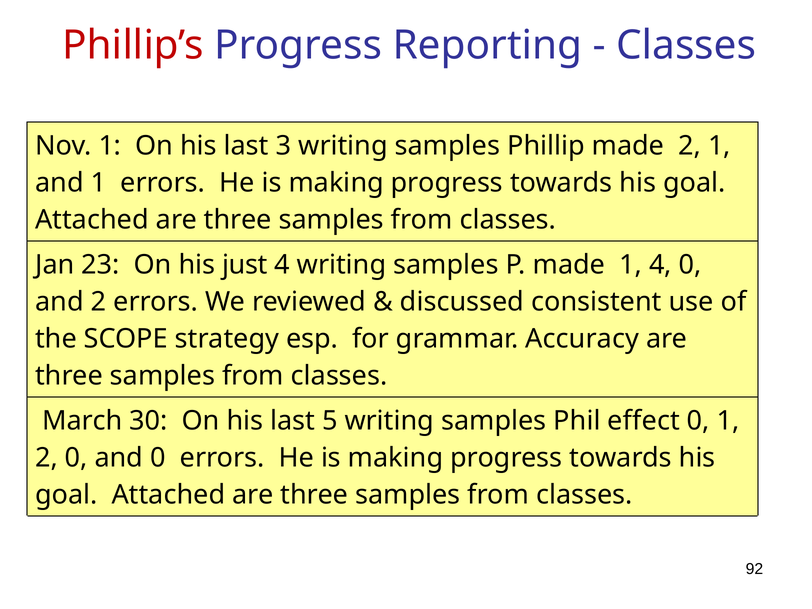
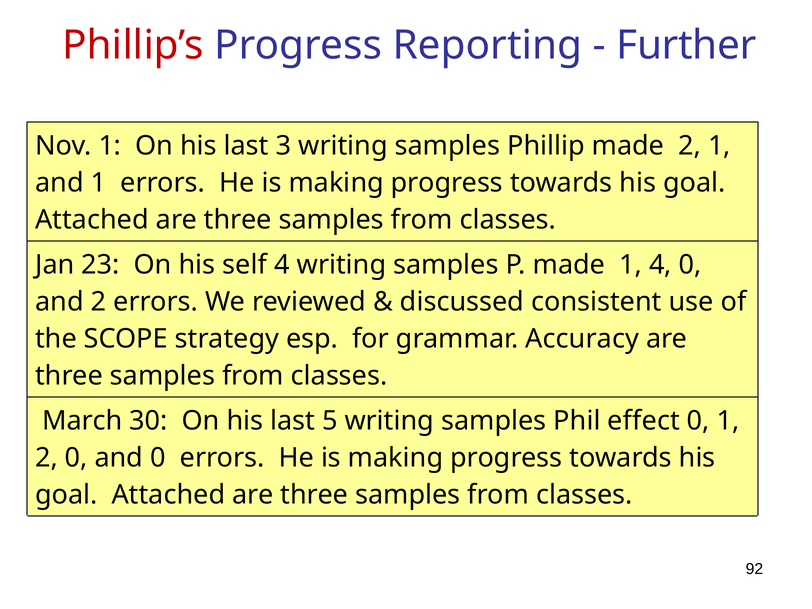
Classes: Classes -> Further (686, 45)
just: just -> self (245, 265)
